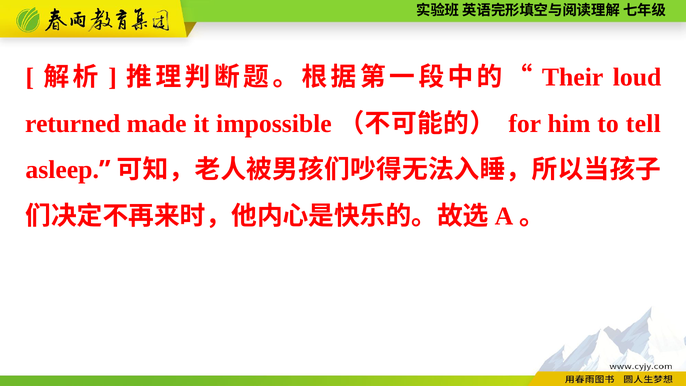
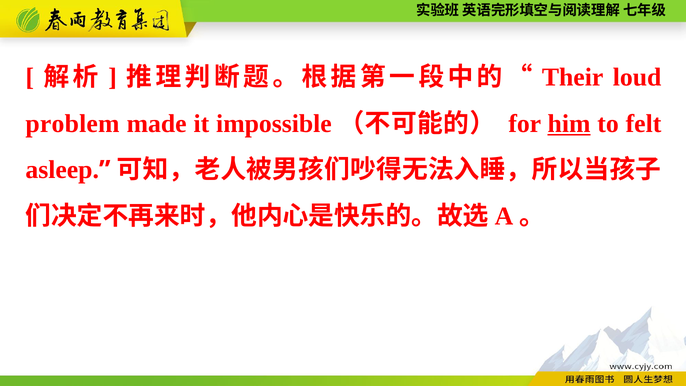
returned: returned -> problem (72, 124)
him underline: none -> present (569, 124)
tell: tell -> felt (643, 124)
